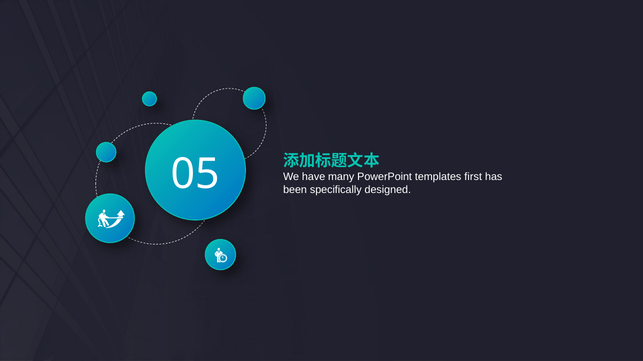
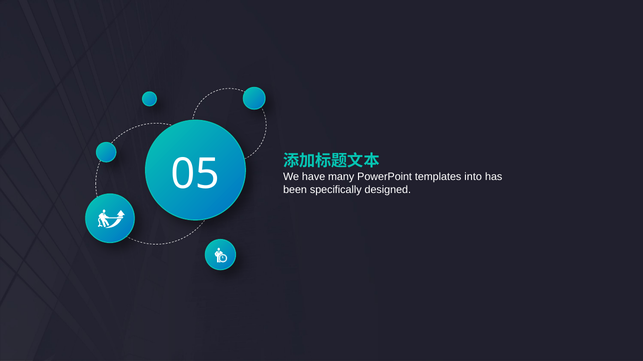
first: first -> into (473, 177)
